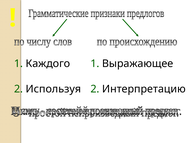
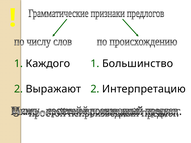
Выражающее: Выражающее -> Большинство (138, 64)
Используя: Используя -> Выражают (53, 89)
